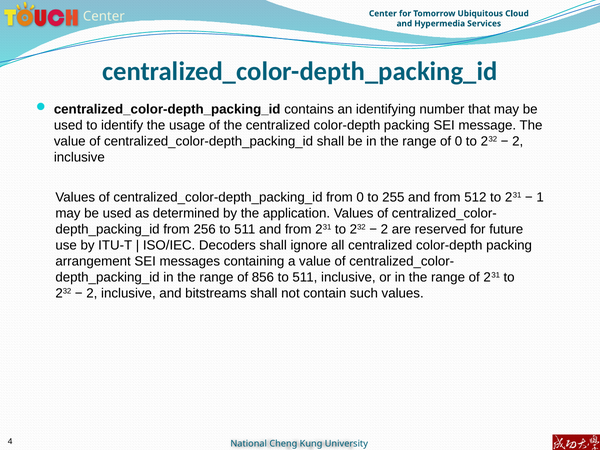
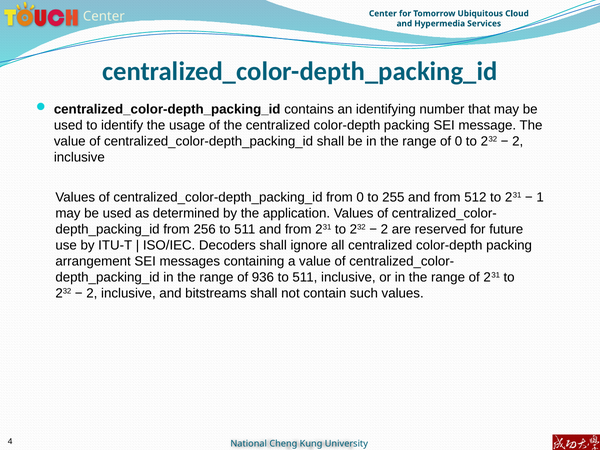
856: 856 -> 936 (263, 277)
